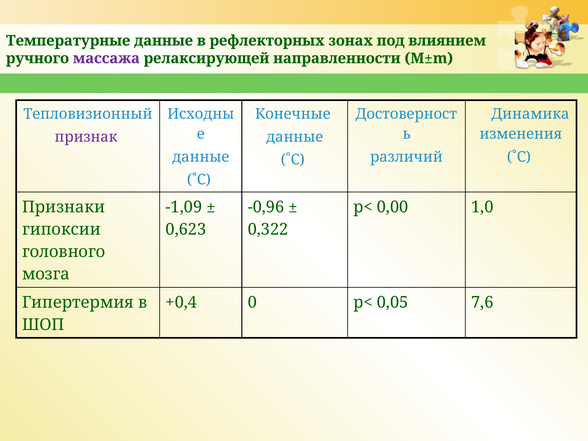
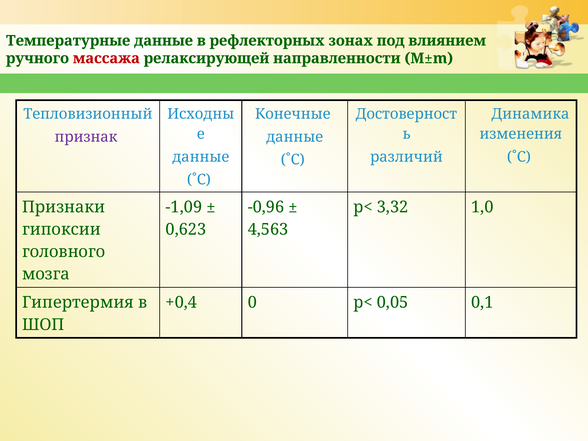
массажа colour: purple -> red (106, 58)
0,00: 0,00 -> 3,32 (393, 207)
0,322: 0,322 -> 4,563 (268, 229)
7,6: 7,6 -> 0,1 (482, 302)
